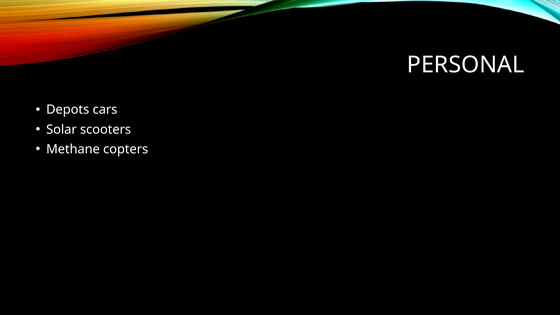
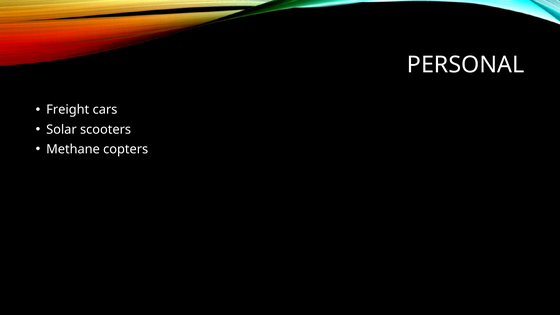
Depots: Depots -> Freight (68, 110)
